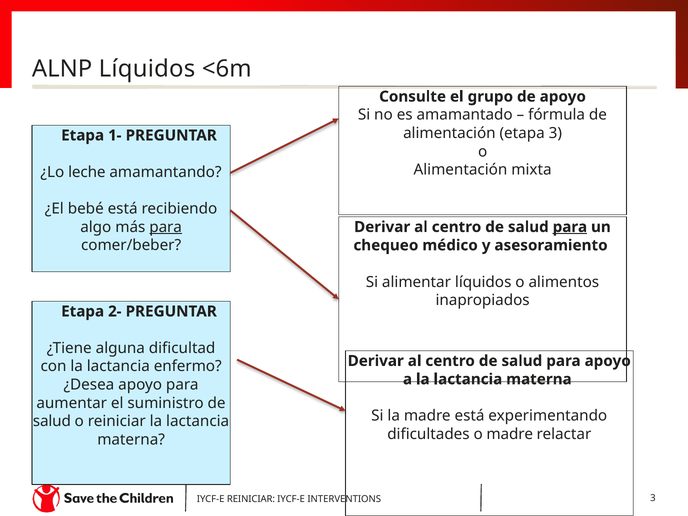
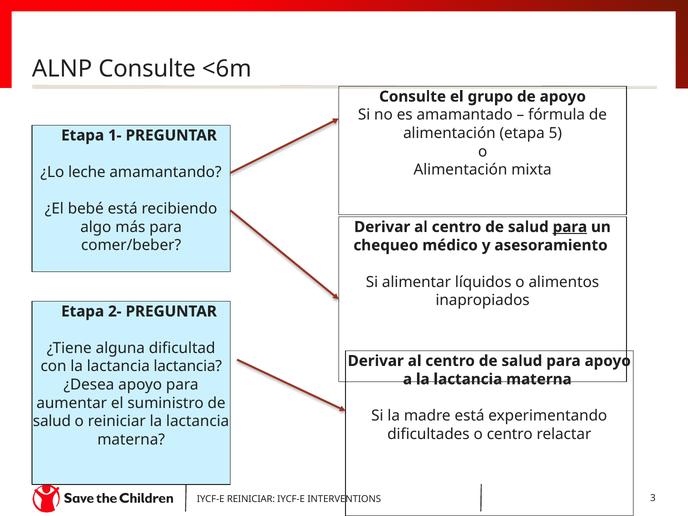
ALNP Líquidos: Líquidos -> Consulte (147, 69)
etapa 3: 3 -> 5 (555, 133)
para underline: present -> none (166, 227)
lactancia enfermo: enfermo -> lactancia (188, 366)
o madre: madre -> centro (510, 434)
